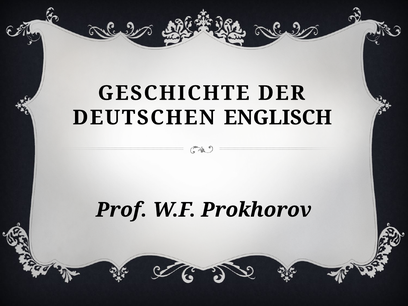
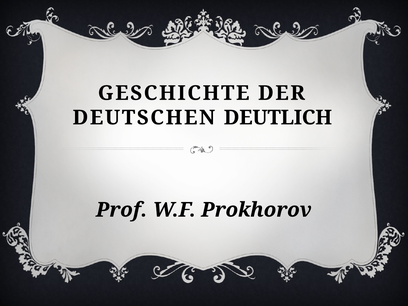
ENGLISCH: ENGLISCH -> DEUTLICH (278, 118)
